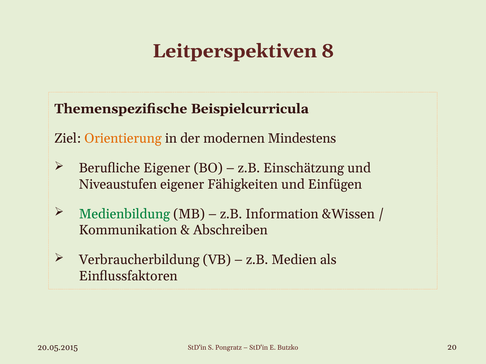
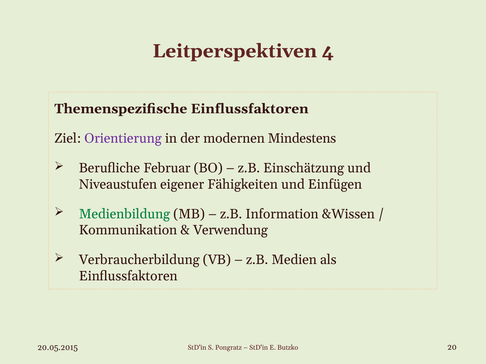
8: 8 -> 4 (328, 51)
Themenspezifische Beispielcurricula: Beispielcurricula -> Einflussfaktoren (250, 109)
Orientierung colour: orange -> purple (123, 139)
Berufliche Eigener: Eigener -> Februar (167, 168)
Abschreiben: Abschreiben -> Verwendung (231, 230)
